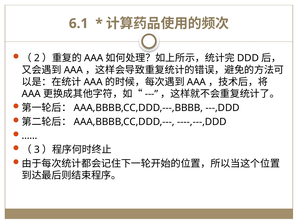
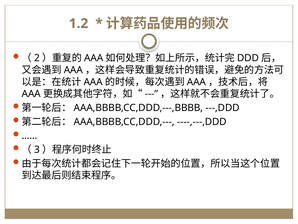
6.1: 6.1 -> 1.2 (79, 23)
